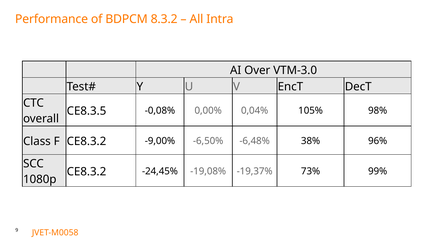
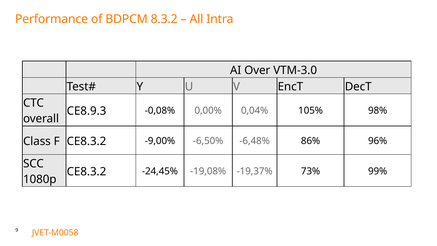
CE8.3.5: CE8.3.5 -> CE8.9.3 (87, 111)
38%: 38% -> 86% (311, 141)
